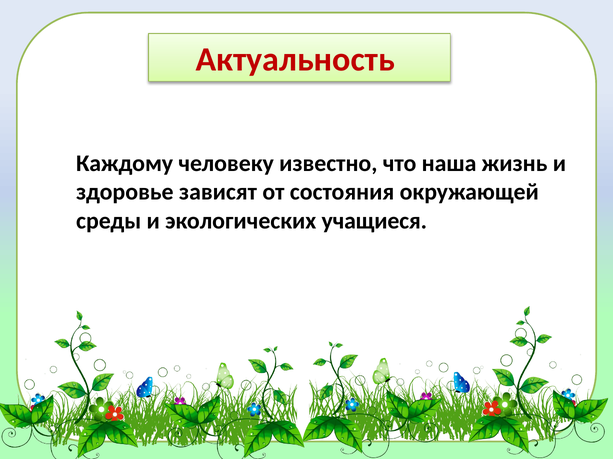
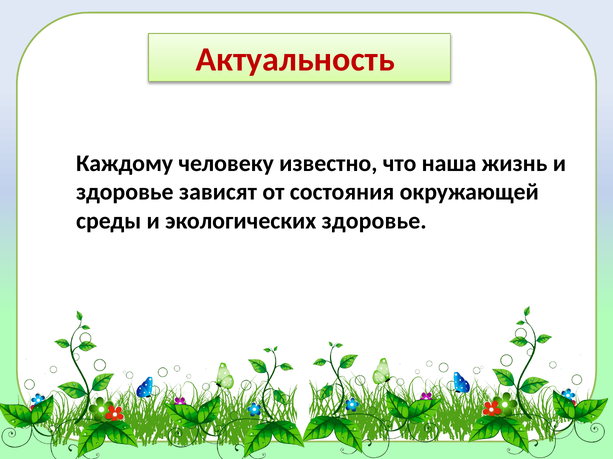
экологических учащиеся: учащиеся -> здоровье (374, 221)
